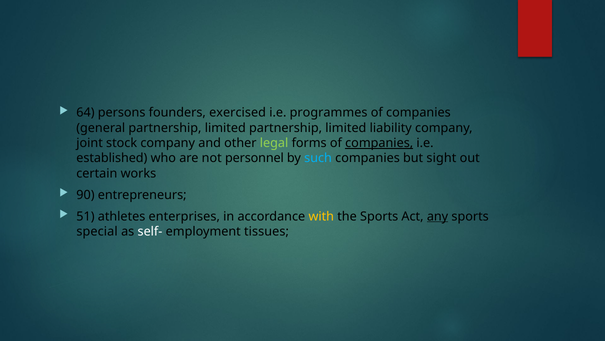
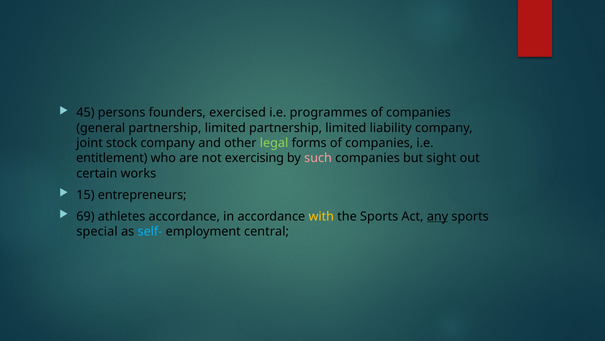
64: 64 -> 45 (85, 113)
companies underline: present -> none (379, 143)
established: established -> entitlement (112, 158)
personnel: personnel -> exercising (254, 158)
such colour: light blue -> pink (318, 158)
90: 90 -> 15 (85, 195)
51: 51 -> 69 (85, 216)
athletes enterprises: enterprises -> accordance (184, 216)
self- colour: white -> light blue (150, 231)
tissues: tissues -> central (267, 231)
